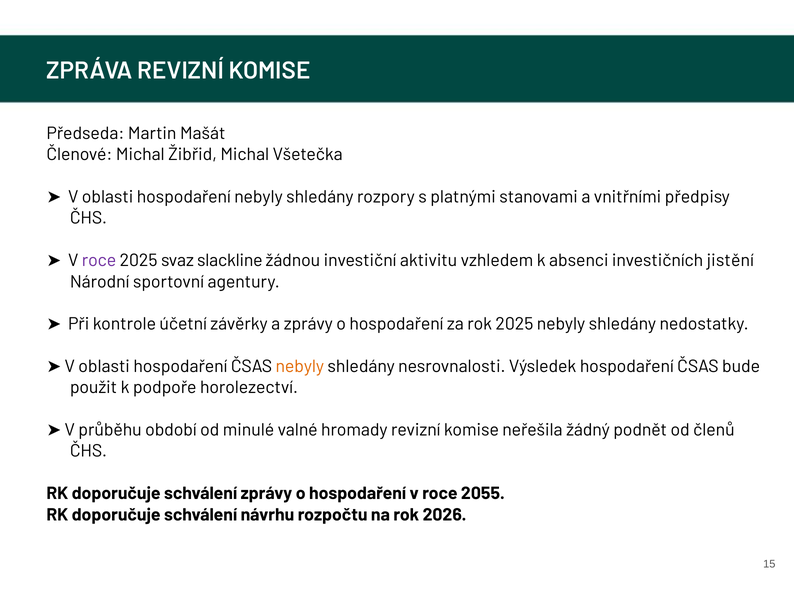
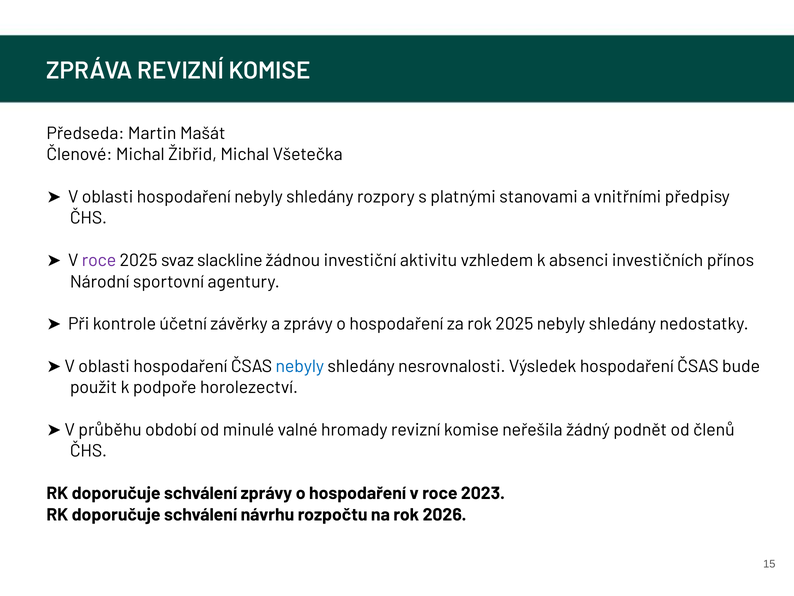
jistění: jistění -> přínos (730, 260)
nebyly colour: orange -> blue (300, 366)
2055: 2055 -> 2023 (483, 493)
